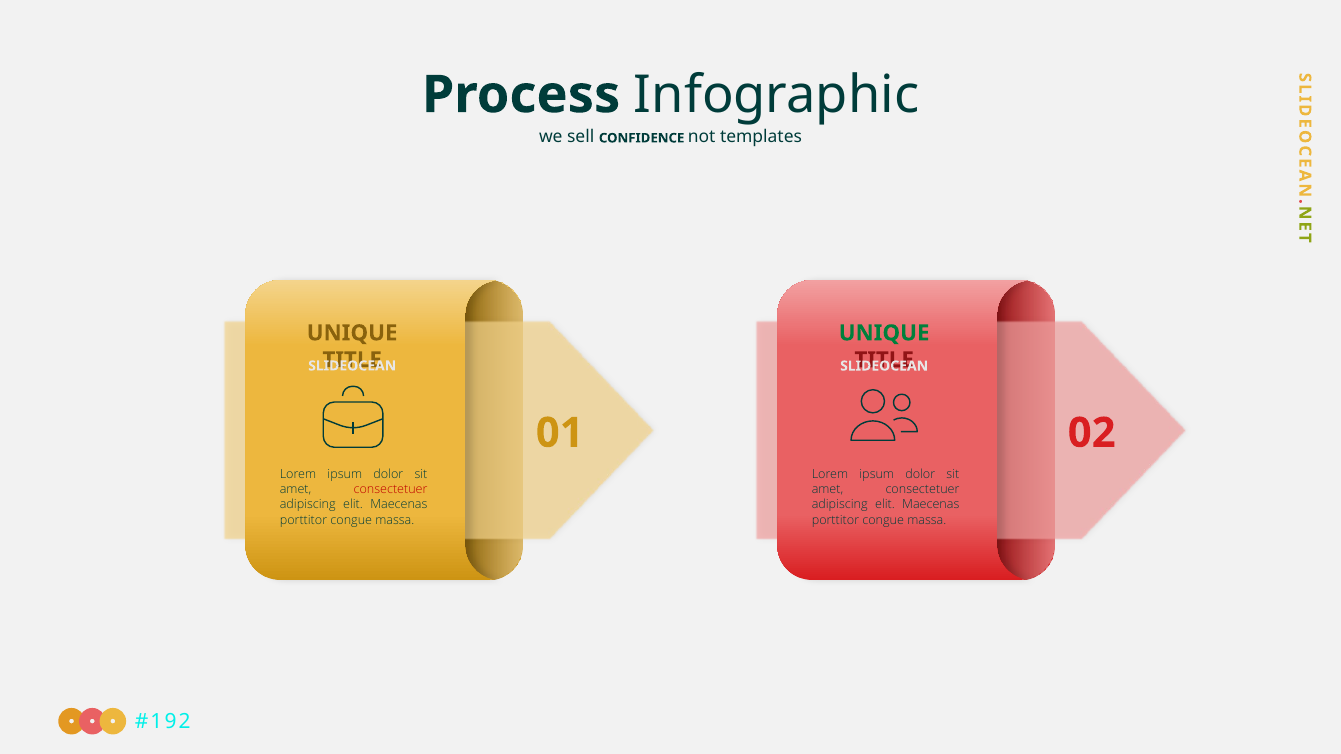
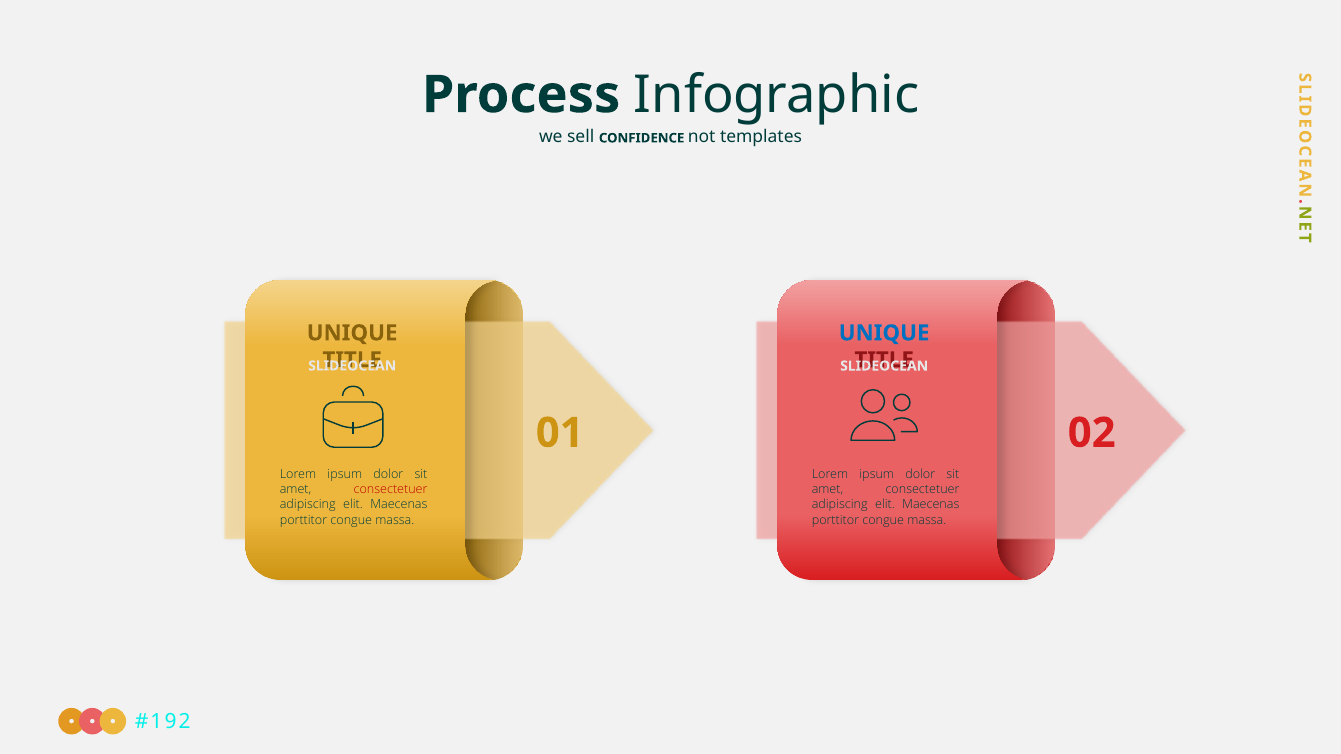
UNIQUE colour: green -> blue (884, 333)
